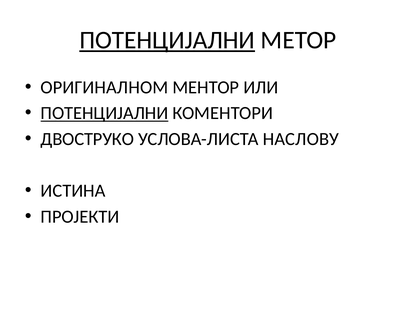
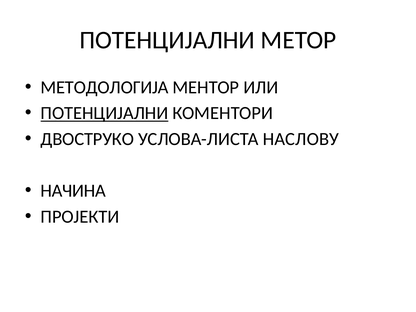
ПОТЕНЦИЈАЛНИ underline: present -> none (167, 40)
ОРИГИНАЛНОМ: ОРИГИНАЛНОМ -> МЕТОДОЛОГИЈА (105, 87)
ИСТИНА: ИСТИНА -> НАЧИНА (73, 191)
